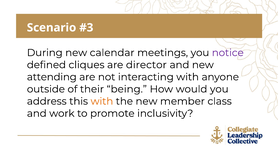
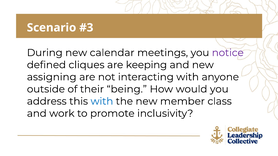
director: director -> keeping (146, 65)
attending: attending -> assigning (52, 77)
with colour: orange -> blue (102, 102)
